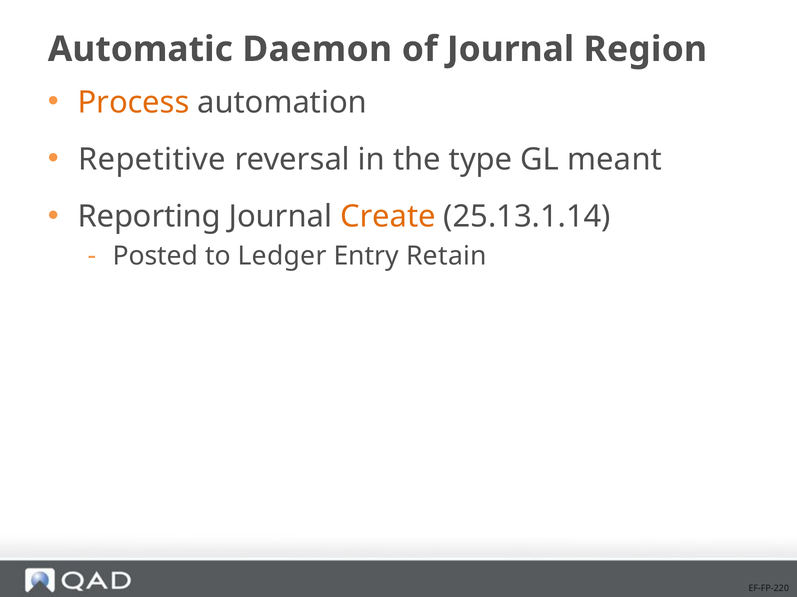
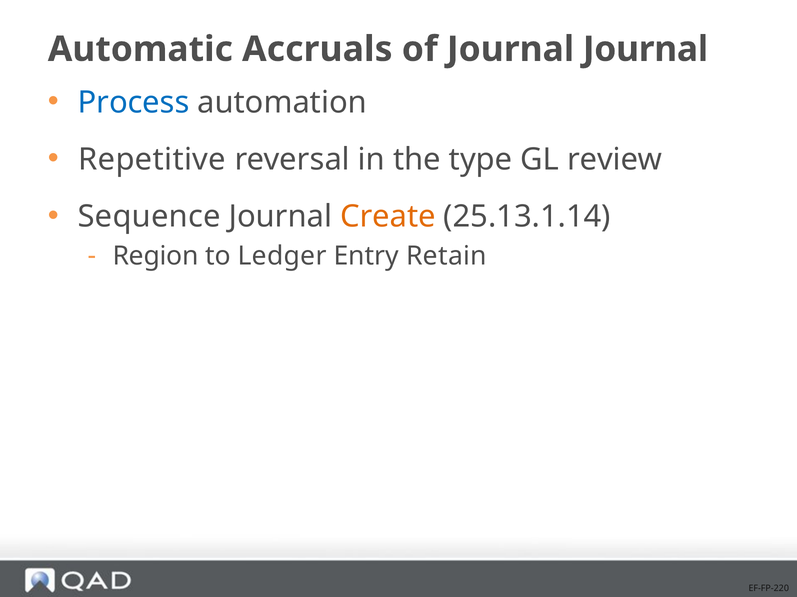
Daemon: Daemon -> Accruals (317, 49)
Journal Region: Region -> Journal (646, 49)
Process colour: orange -> blue (134, 102)
meant: meant -> review (615, 160)
Reporting: Reporting -> Sequence (149, 217)
Posted: Posted -> Region (156, 256)
